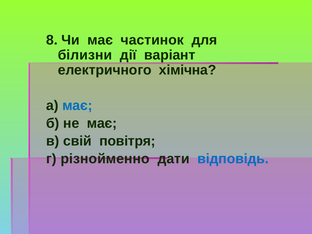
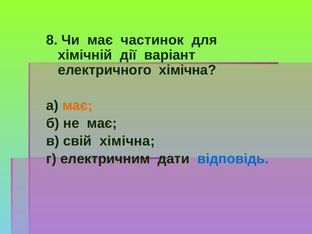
білизни: білизни -> хімічній (85, 55)
має colour: blue -> orange (77, 105)
свій повітря: повітря -> хімічна (127, 141)
різнойменно: різнойменно -> електричним (105, 159)
